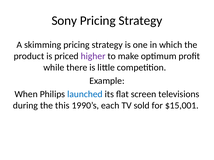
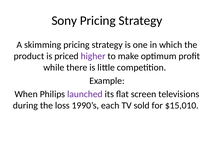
launched colour: blue -> purple (85, 94)
this: this -> loss (62, 106)
$15,001: $15,001 -> $15,010 (182, 106)
